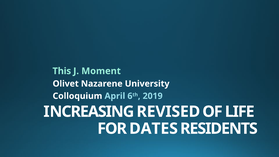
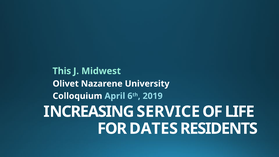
Moment: Moment -> Midwest (101, 71)
REVISED: REVISED -> SERVICE (168, 112)
